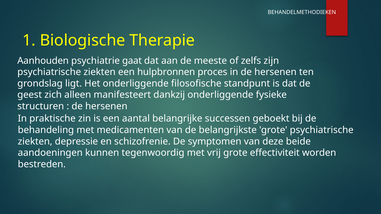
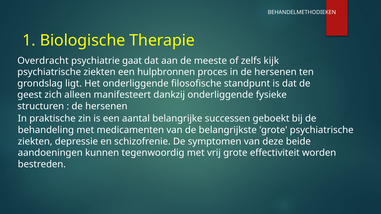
Aanhouden: Aanhouden -> Overdracht (43, 61)
zijn: zijn -> kijk (271, 61)
